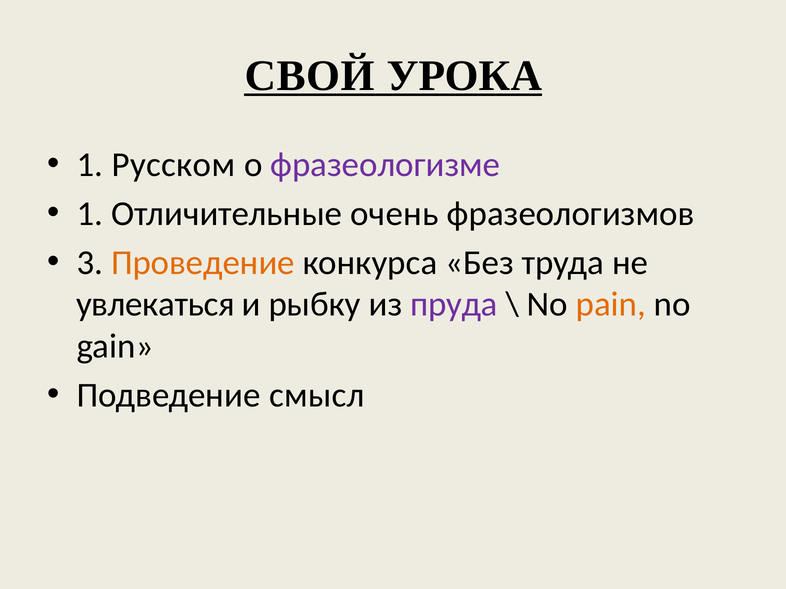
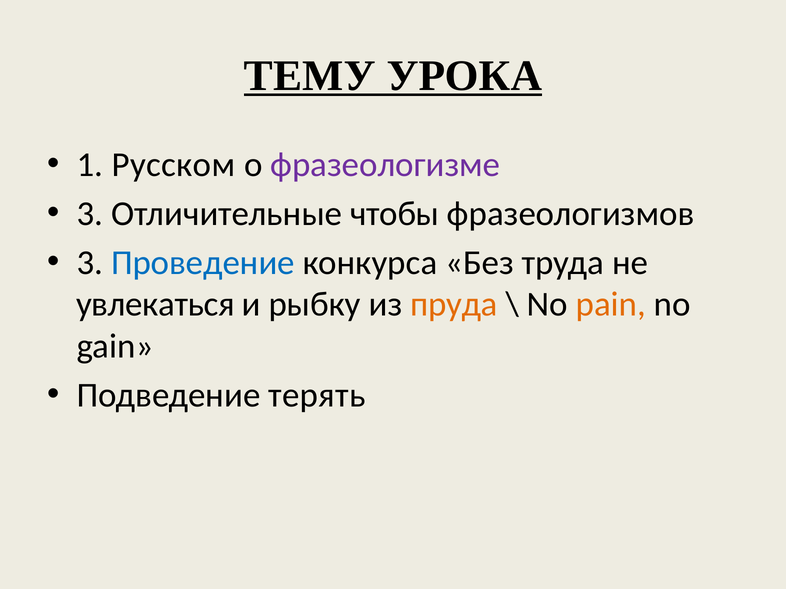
СВОЙ: СВОЙ -> ТЕМУ (310, 76)
1: 1 -> 3 (90, 214)
очень: очень -> чтобы (395, 214)
Проведение colour: orange -> blue (203, 263)
пруда colour: purple -> orange (454, 305)
смысл: смысл -> терять (317, 396)
